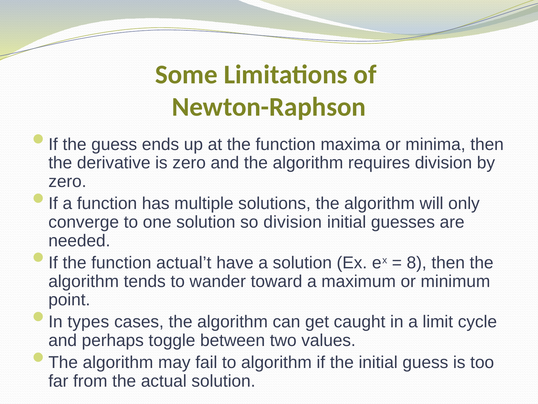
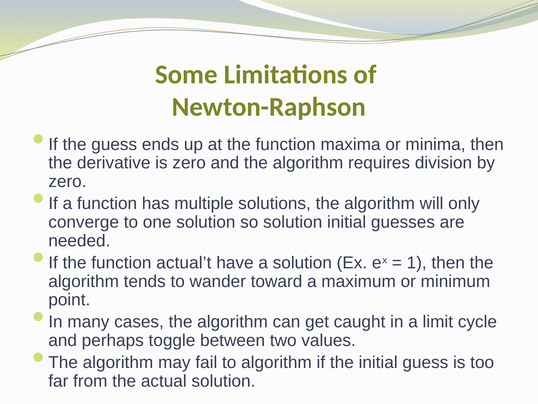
so division: division -> solution (293, 222)
8: 8 -> 1 (417, 262)
types: types -> many (88, 322)
